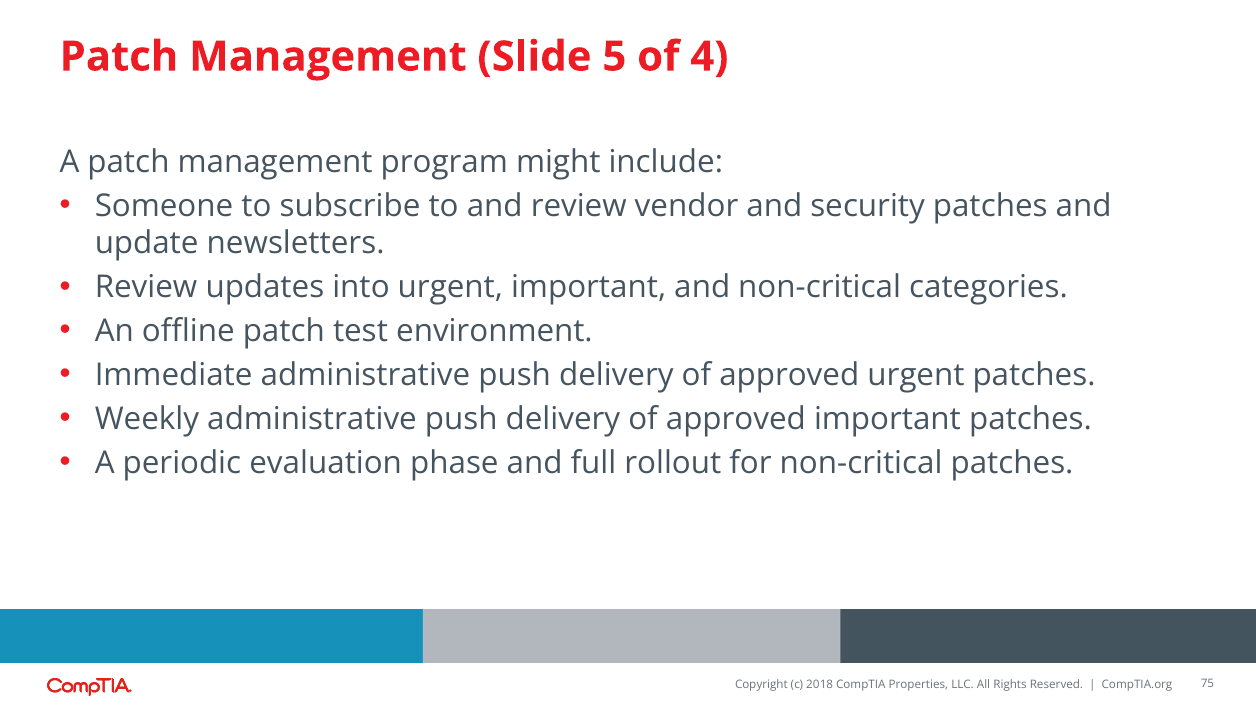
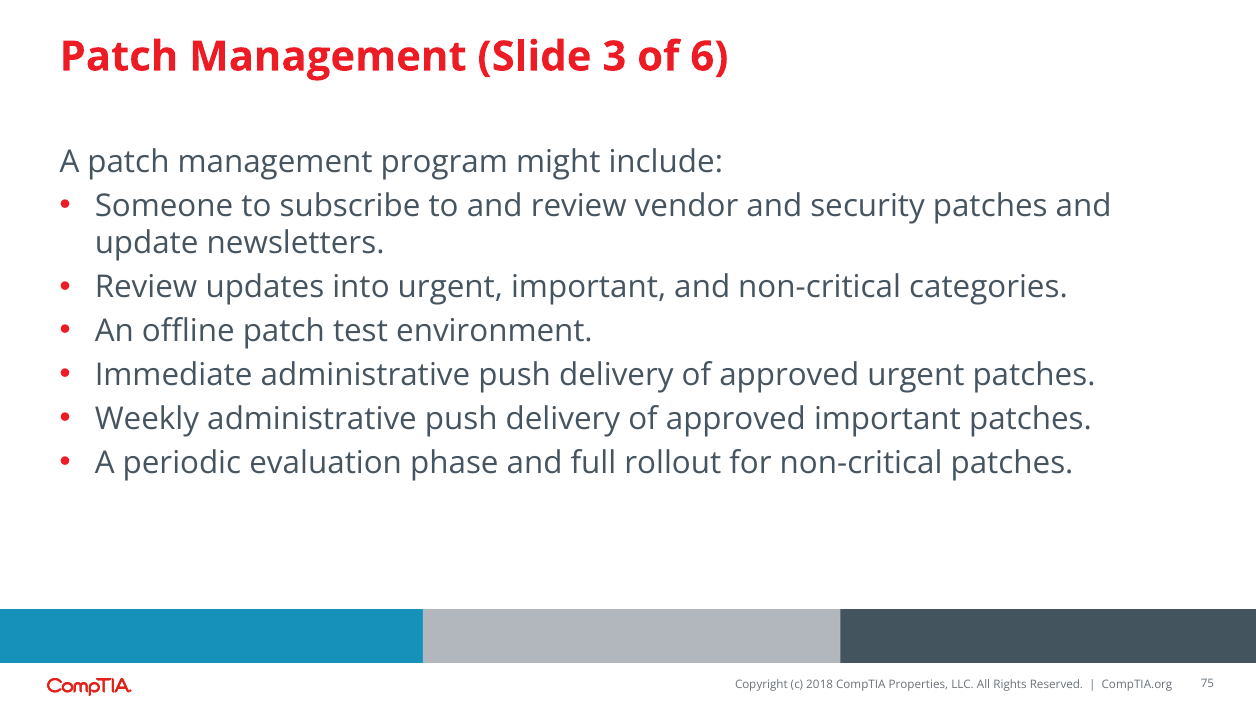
5: 5 -> 3 (614, 57)
4: 4 -> 6 (709, 57)
